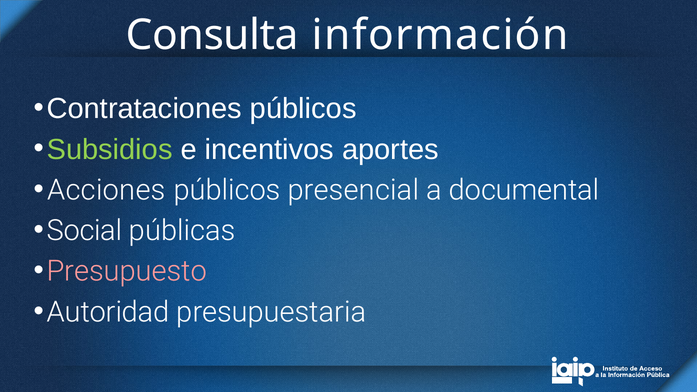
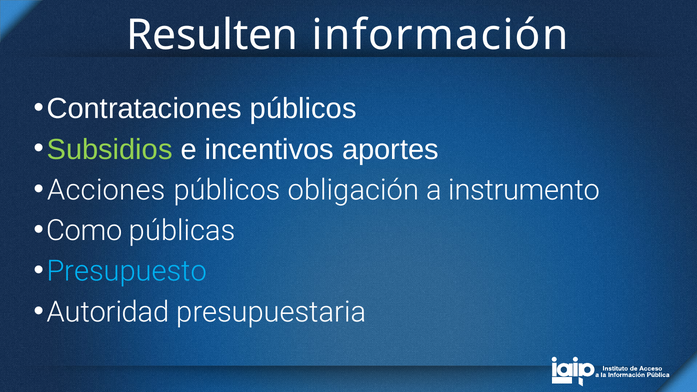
Consulta: Consulta -> Resulten (212, 35)
presencial: presencial -> obligación (353, 190)
documental: documental -> instrumento (524, 190)
Social: Social -> Como (84, 231)
Presupuesto colour: pink -> light blue (127, 271)
